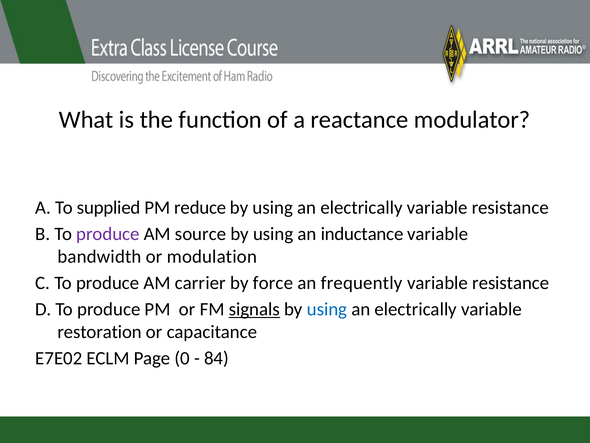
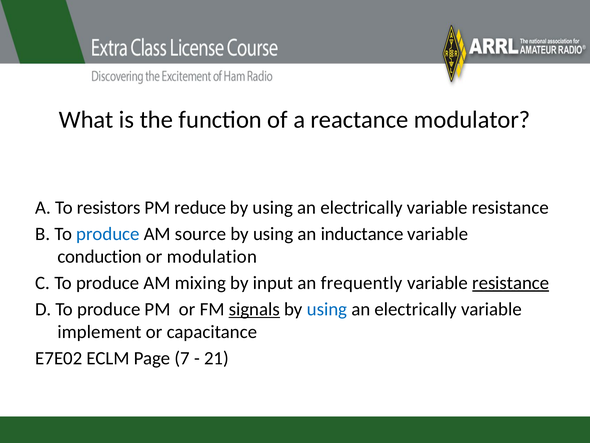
supplied: supplied -> resistors (109, 207)
produce colour: purple -> blue (108, 234)
bandwidth: bandwidth -> conduction (100, 256)
carrier: carrier -> mixing (200, 283)
force: force -> input (273, 283)
resistance underline: none -> present (511, 283)
restoration: restoration -> implement (100, 332)
0: 0 -> 7 (182, 358)
84: 84 -> 21 (217, 358)
